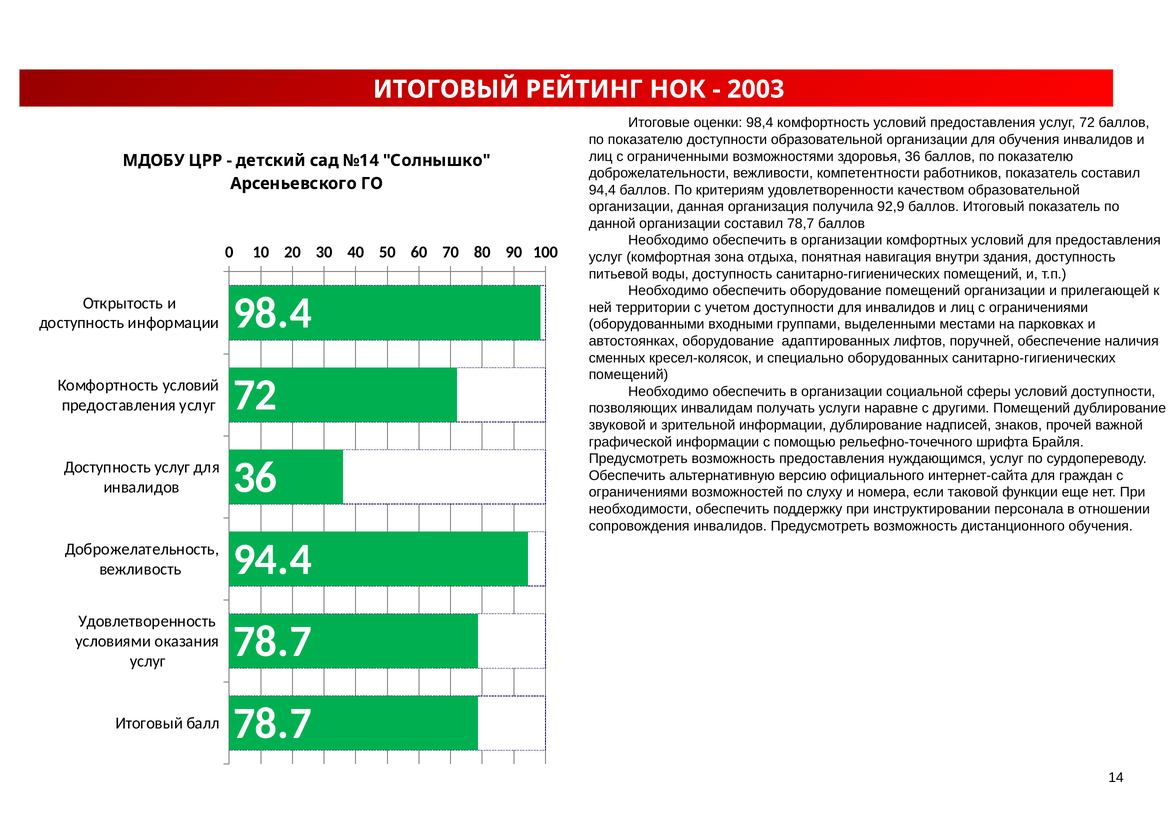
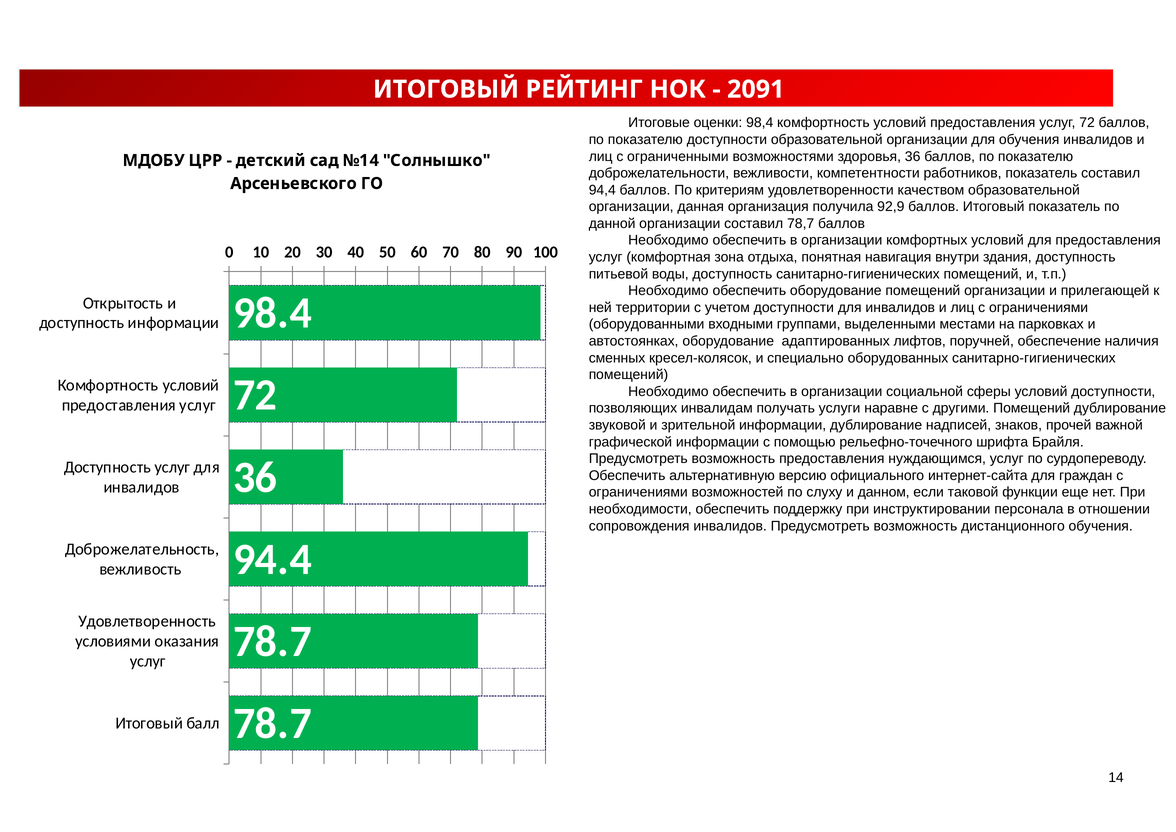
2003: 2003 -> 2091 (756, 89)
номера: номера -> данном (884, 492)
